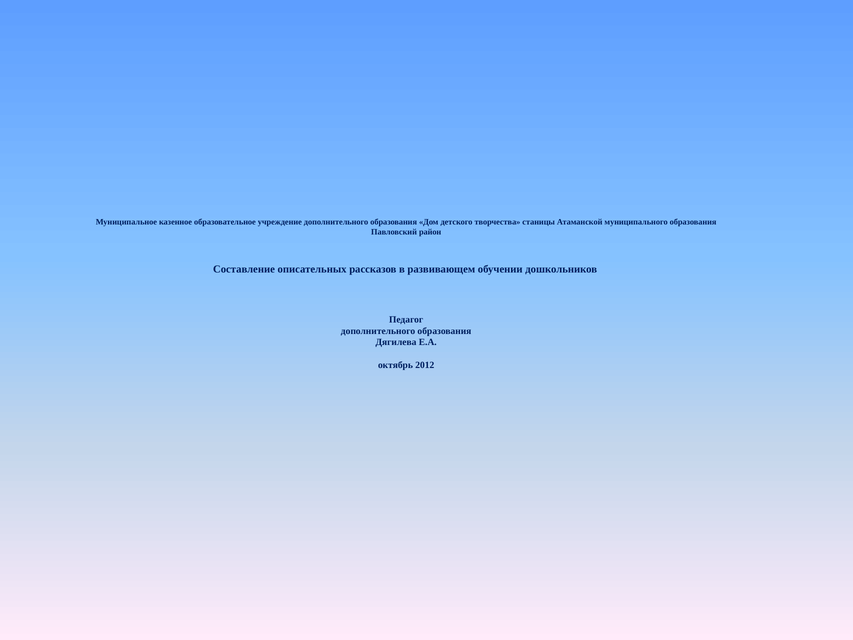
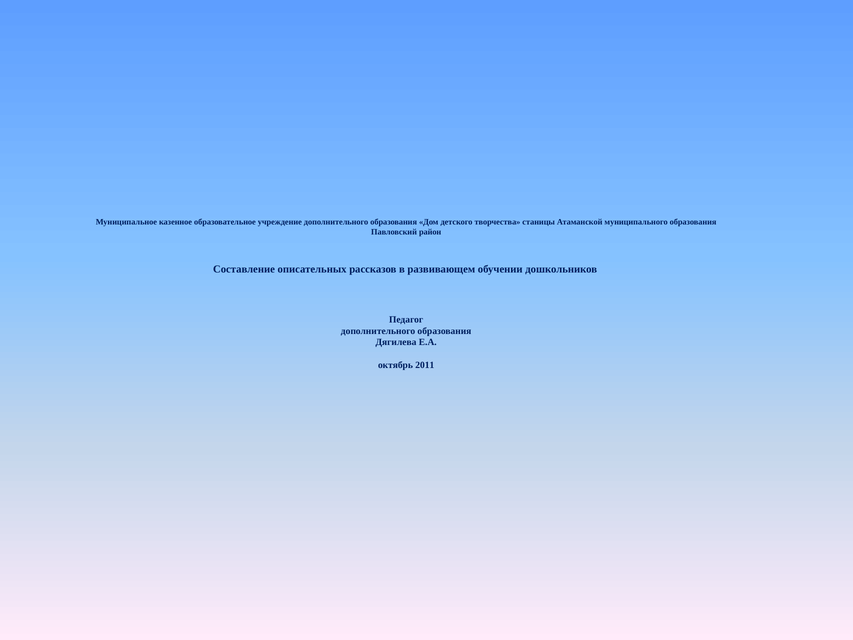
2012: 2012 -> 2011 (425, 365)
